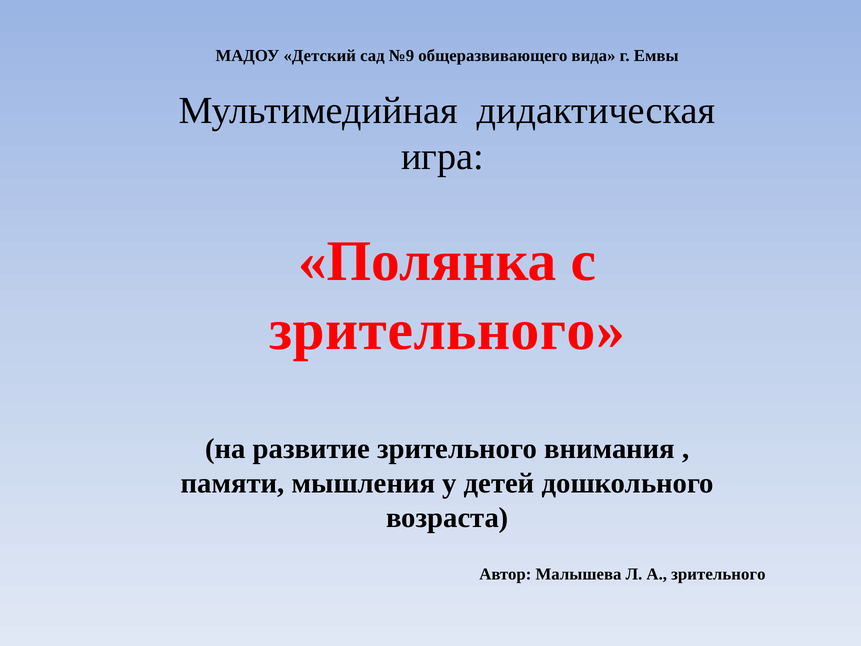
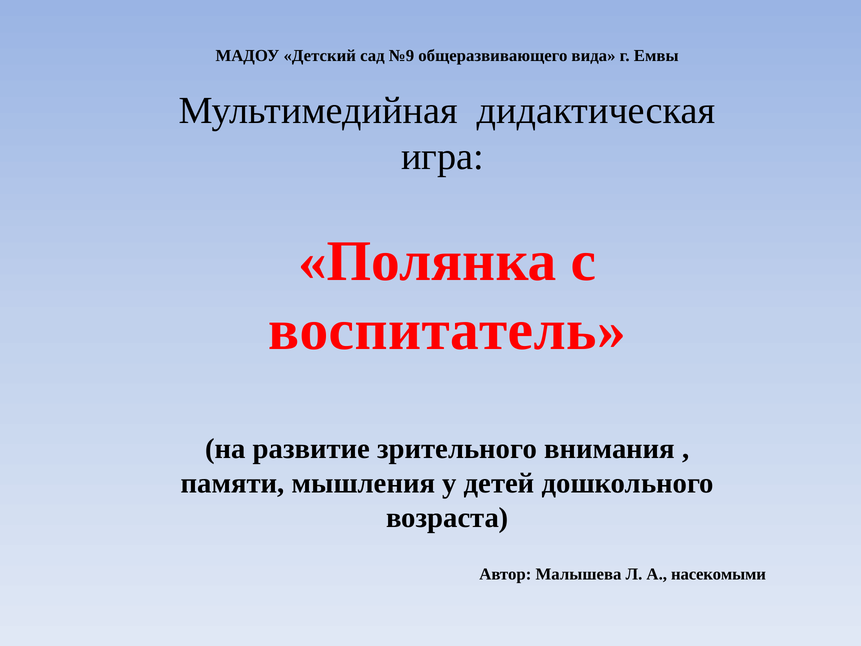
зрительного: зрительного -> воспитатель (447, 330)
А зрительного: зрительного -> насекомыми (719, 574)
